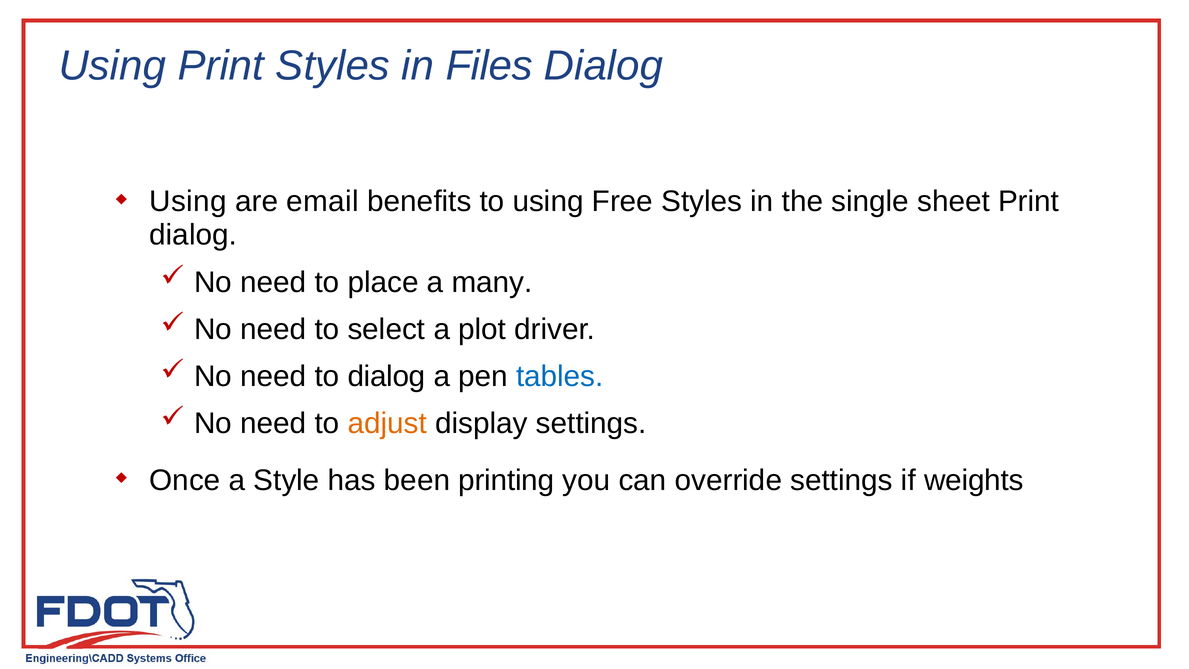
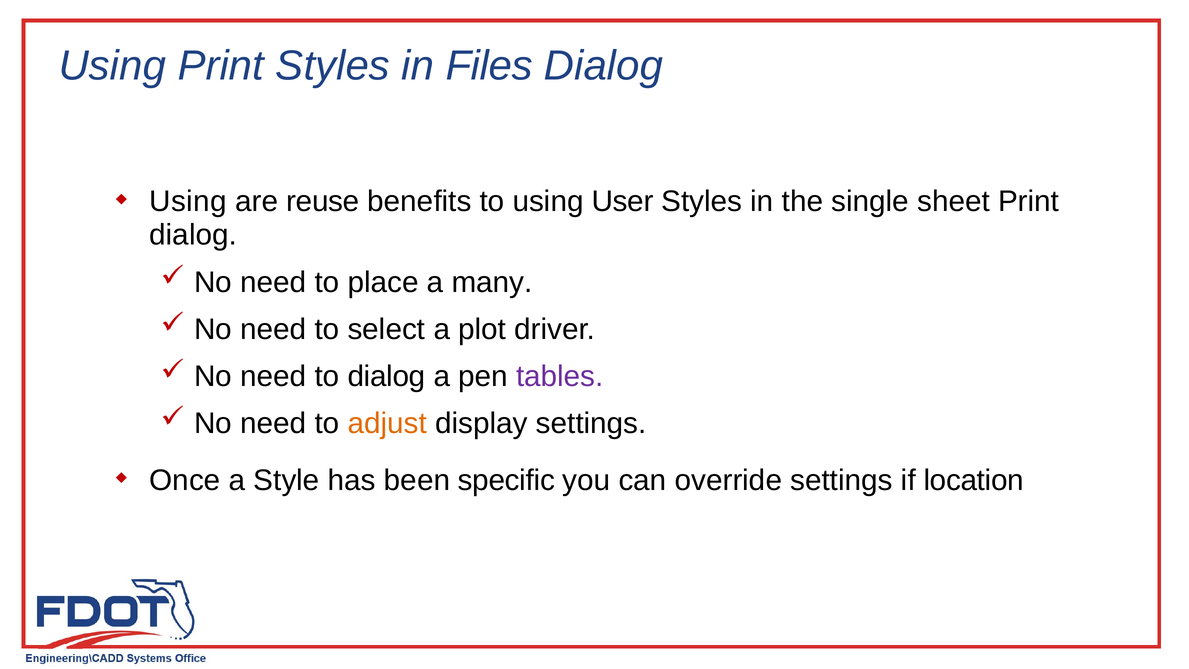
email: email -> reuse (323, 202)
Free: Free -> User (623, 202)
tables colour: blue -> purple (560, 376)
printing: printing -> specific (506, 480)
weights: weights -> location (974, 480)
